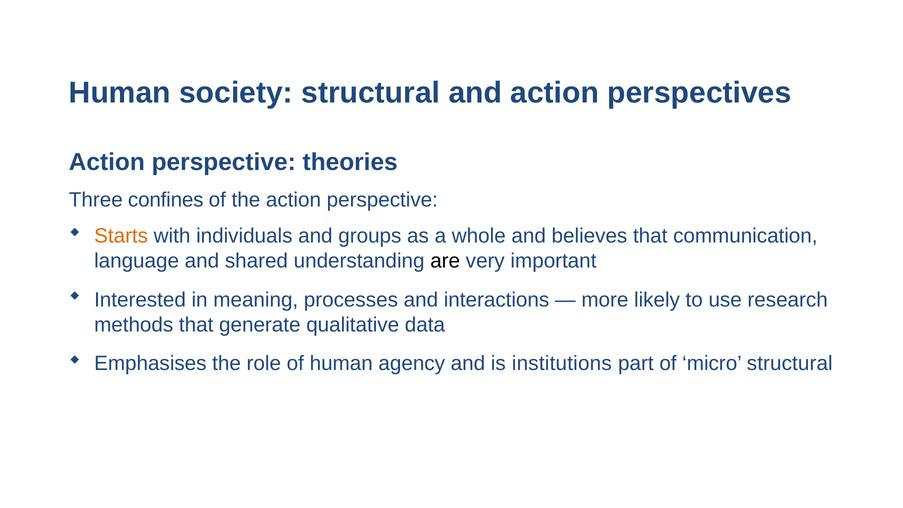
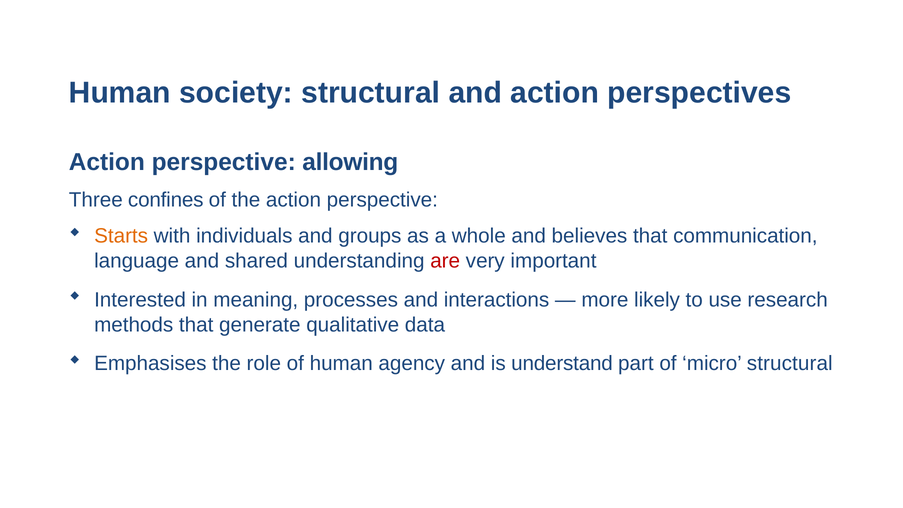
theories: theories -> allowing (350, 162)
are colour: black -> red (445, 261)
institutions: institutions -> understand (562, 364)
